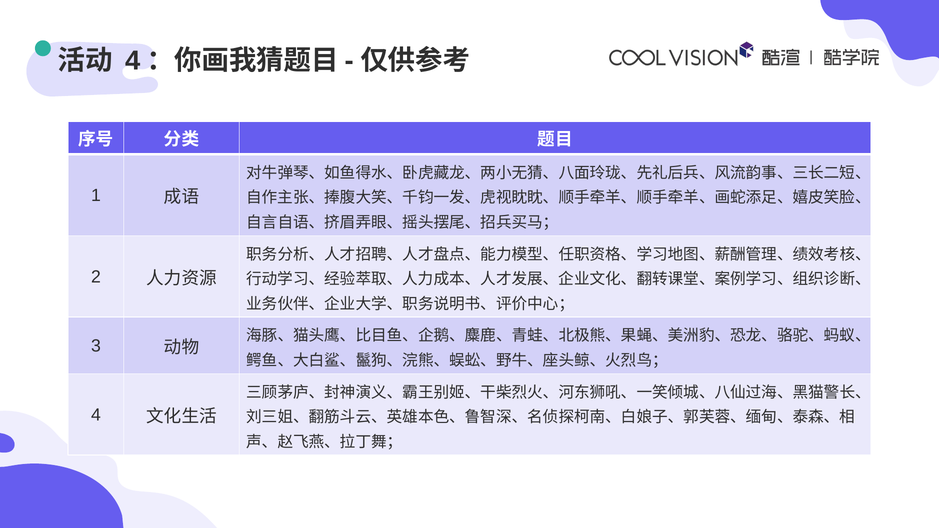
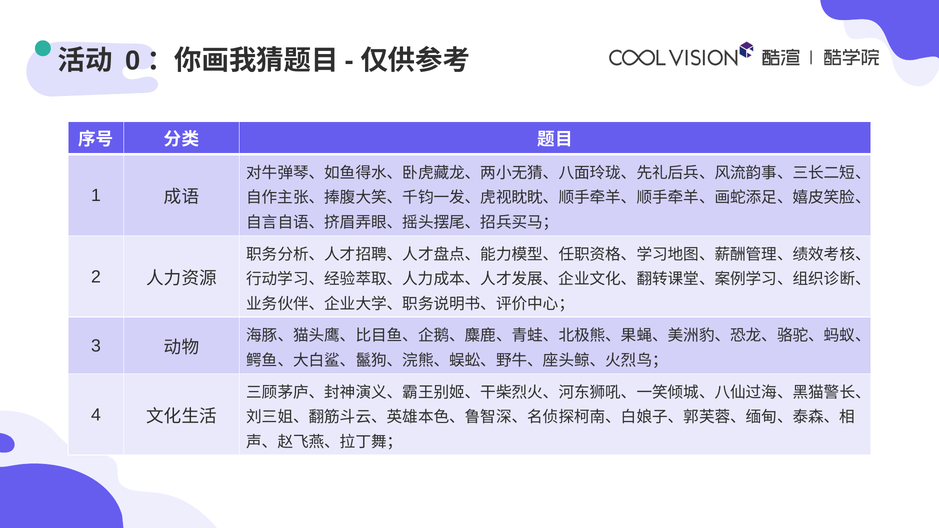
4: 4 -> 0 (133, 61)
